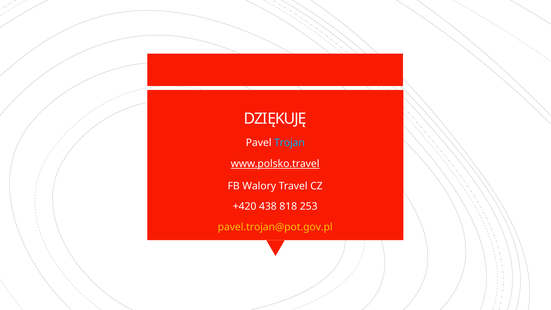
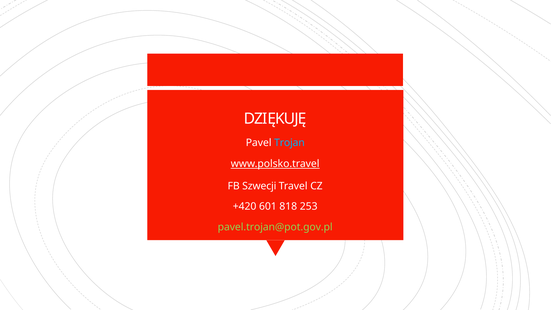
Walory: Walory -> Szwecji (259, 186)
438: 438 -> 601 (268, 207)
pavel.trojan@pot.gov.pl colour: yellow -> light green (275, 227)
